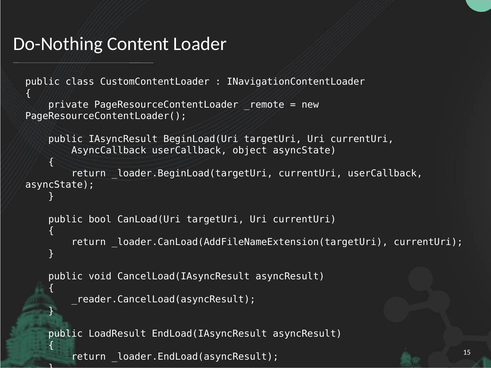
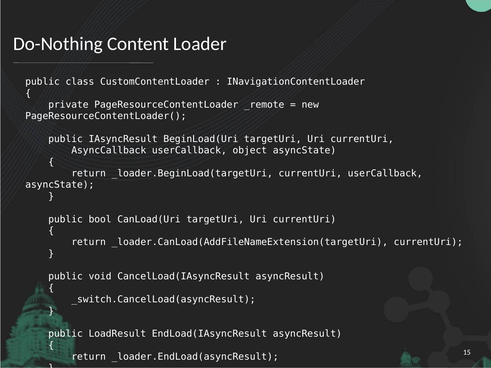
_reader.CancelLoad(asyncResult: _reader.CancelLoad(asyncResult -> _switch.CancelLoad(asyncResult (163, 300)
